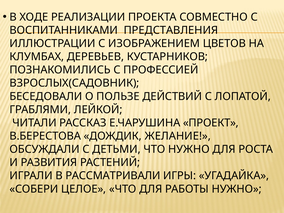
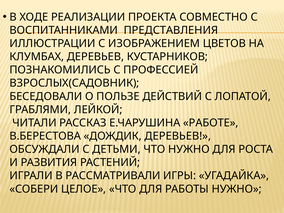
ПРОЕКТ: ПРОЕКТ -> РАБОТЕ (211, 123)
ДОЖДИК ЖЕЛАНИЕ: ЖЕЛАНИЕ -> ДЕРЕВЬЕВ (178, 136)
